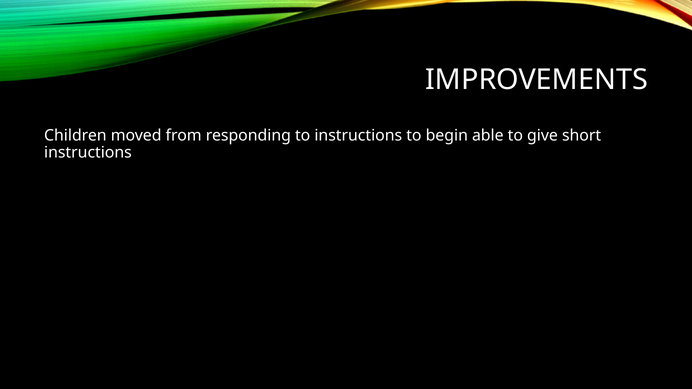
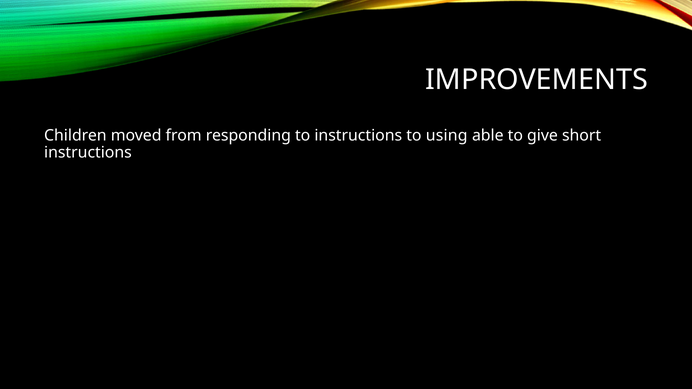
begin: begin -> using (447, 136)
